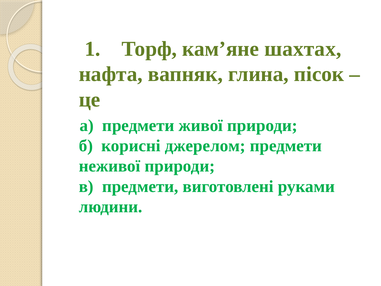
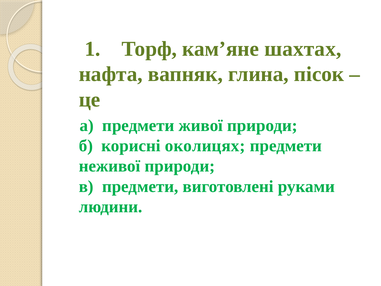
джерелом: джерелом -> околицях (205, 146)
